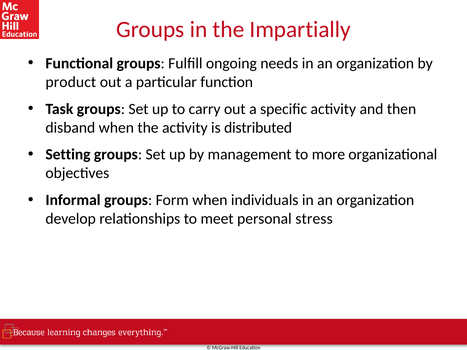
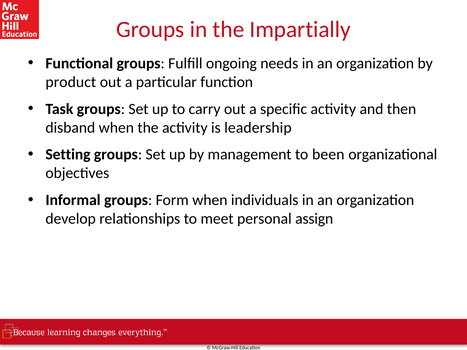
distributed: distributed -> leadership (258, 128)
more: more -> been (328, 155)
stress: stress -> assign (314, 219)
